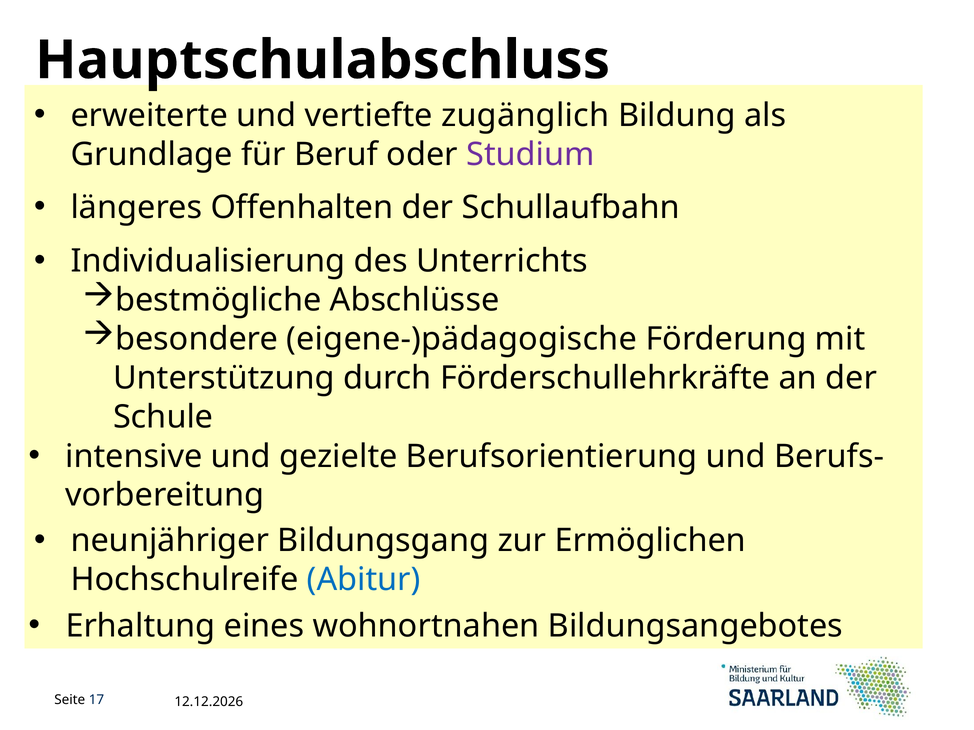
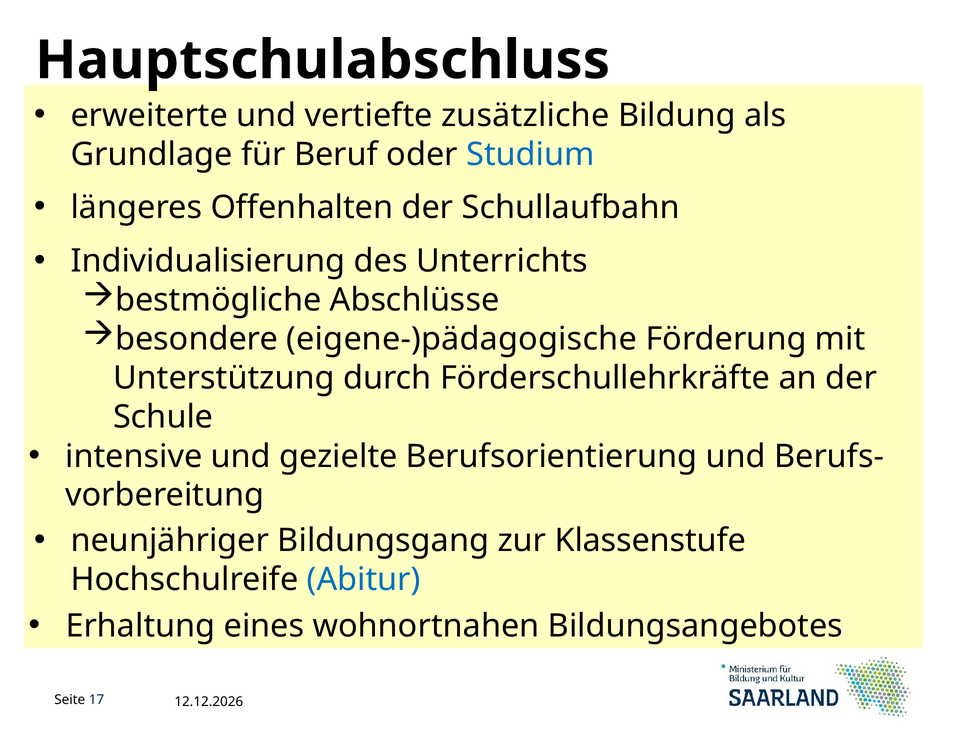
zugänglich: zugänglich -> zusätzliche (525, 116)
Studium colour: purple -> blue (530, 155)
Ermöglichen: Ermöglichen -> Klassenstufe (650, 541)
